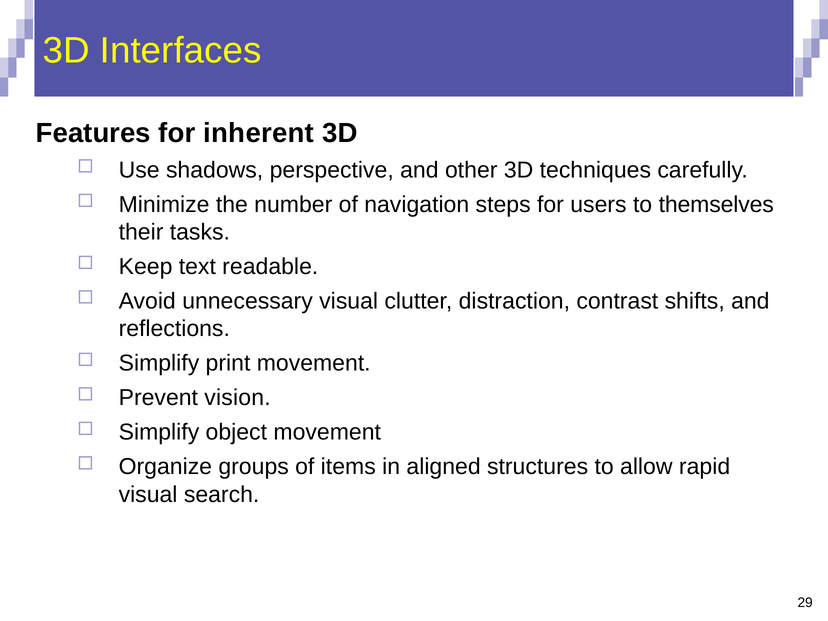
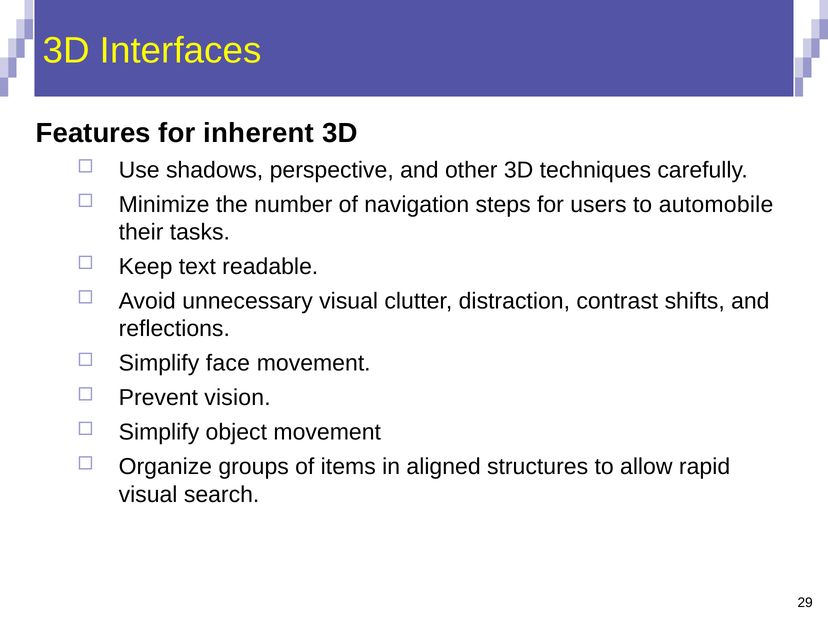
themselves: themselves -> automobile (716, 205)
print: print -> face (228, 363)
